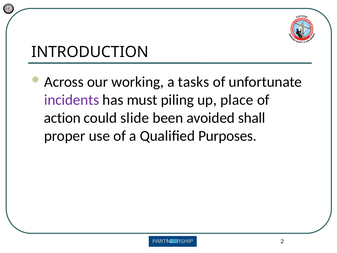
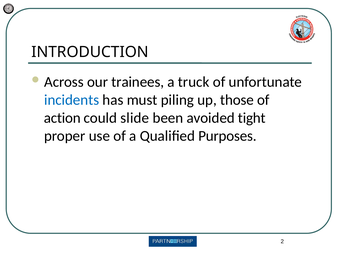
working: working -> trainees (138, 82)
tasks: tasks -> truck (194, 82)
incidents colour: purple -> blue (72, 100)
place: place -> those (237, 100)
shall: shall -> tight (252, 118)
